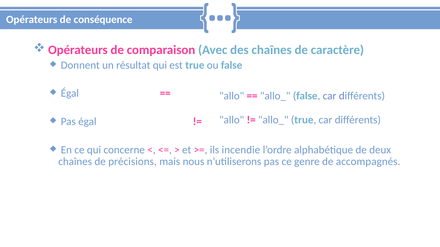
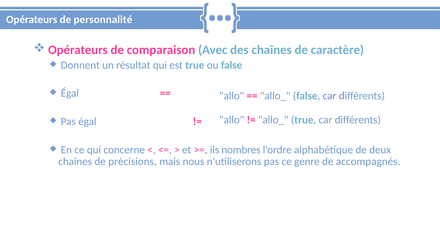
conséquence: conséquence -> personnalité (103, 20)
incendie: incendie -> nombres (241, 150)
